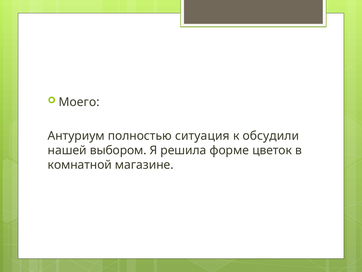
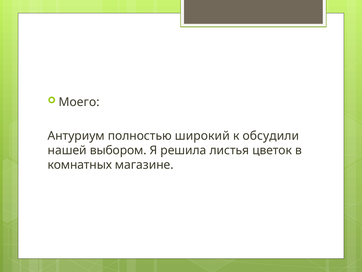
ситуация: ситуация -> широкий (202, 136)
форме: форме -> листья (229, 150)
комнатной: комнатной -> комнатных (80, 165)
